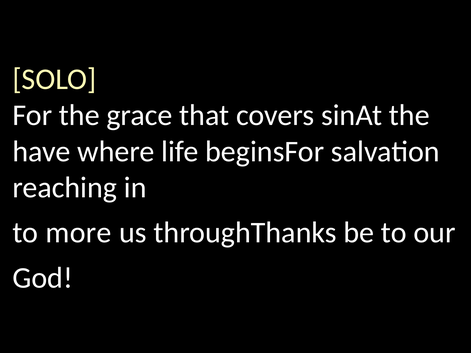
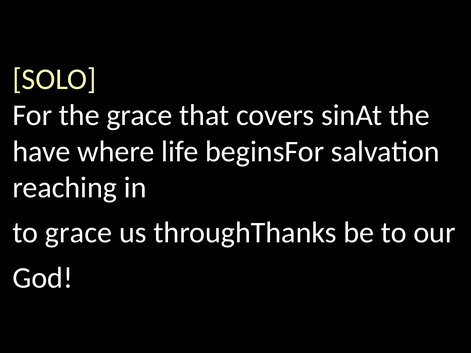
to more: more -> grace (79, 233)
